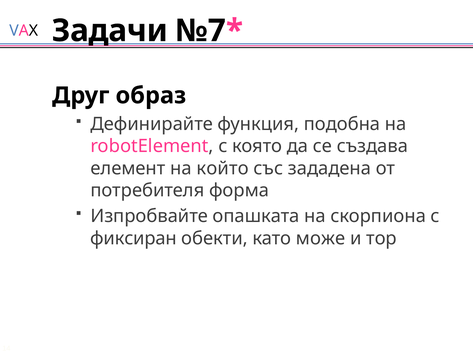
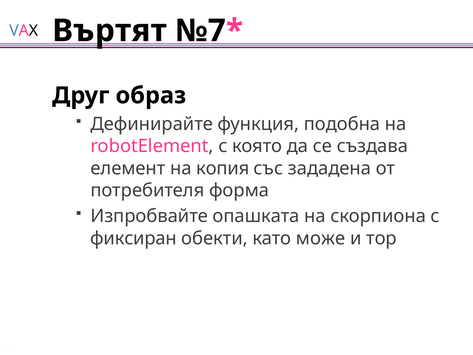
Задачи: Задачи -> Въртят (109, 31)
който: който -> копия (223, 168)
